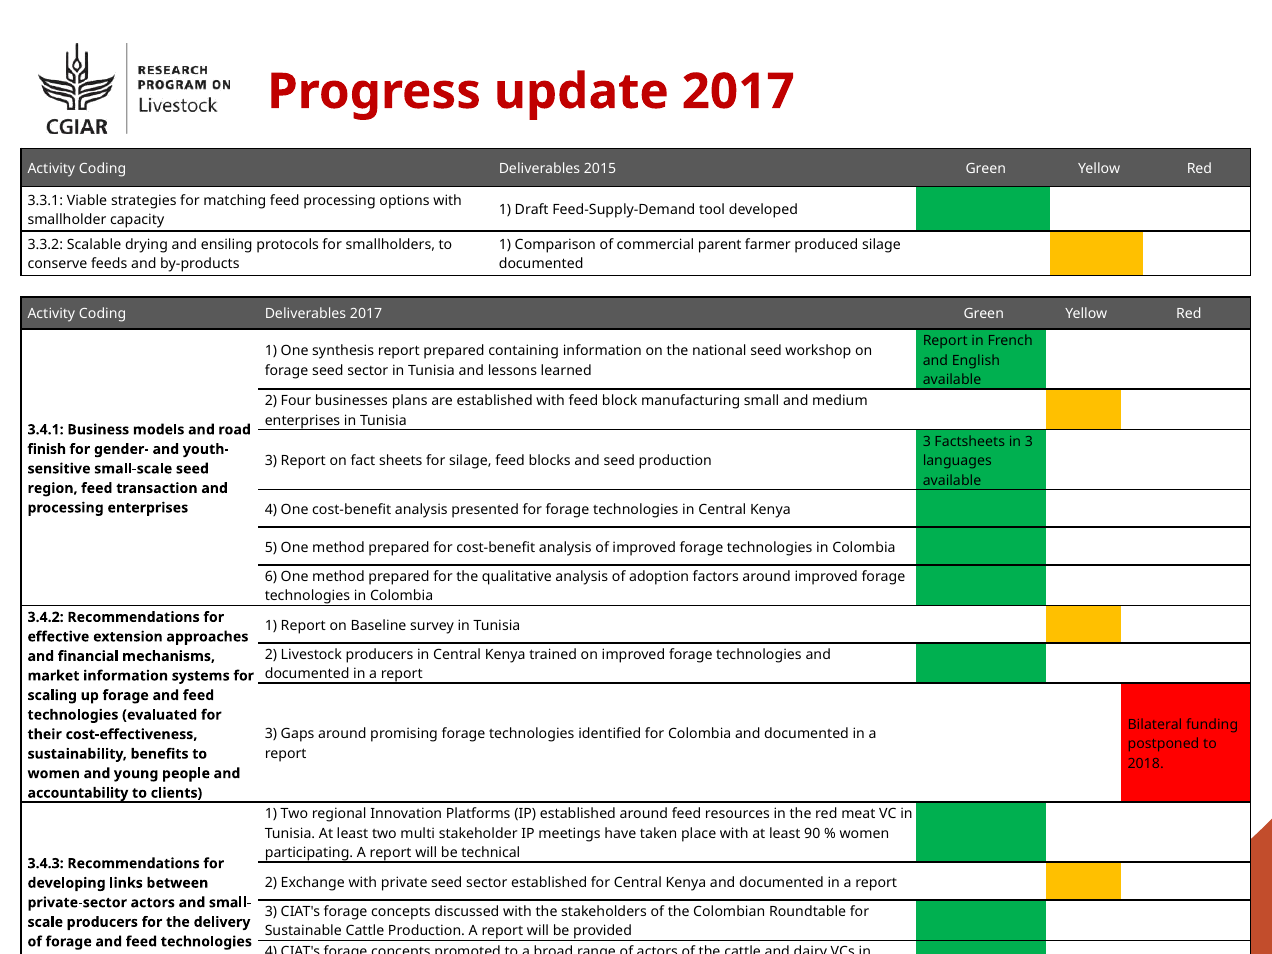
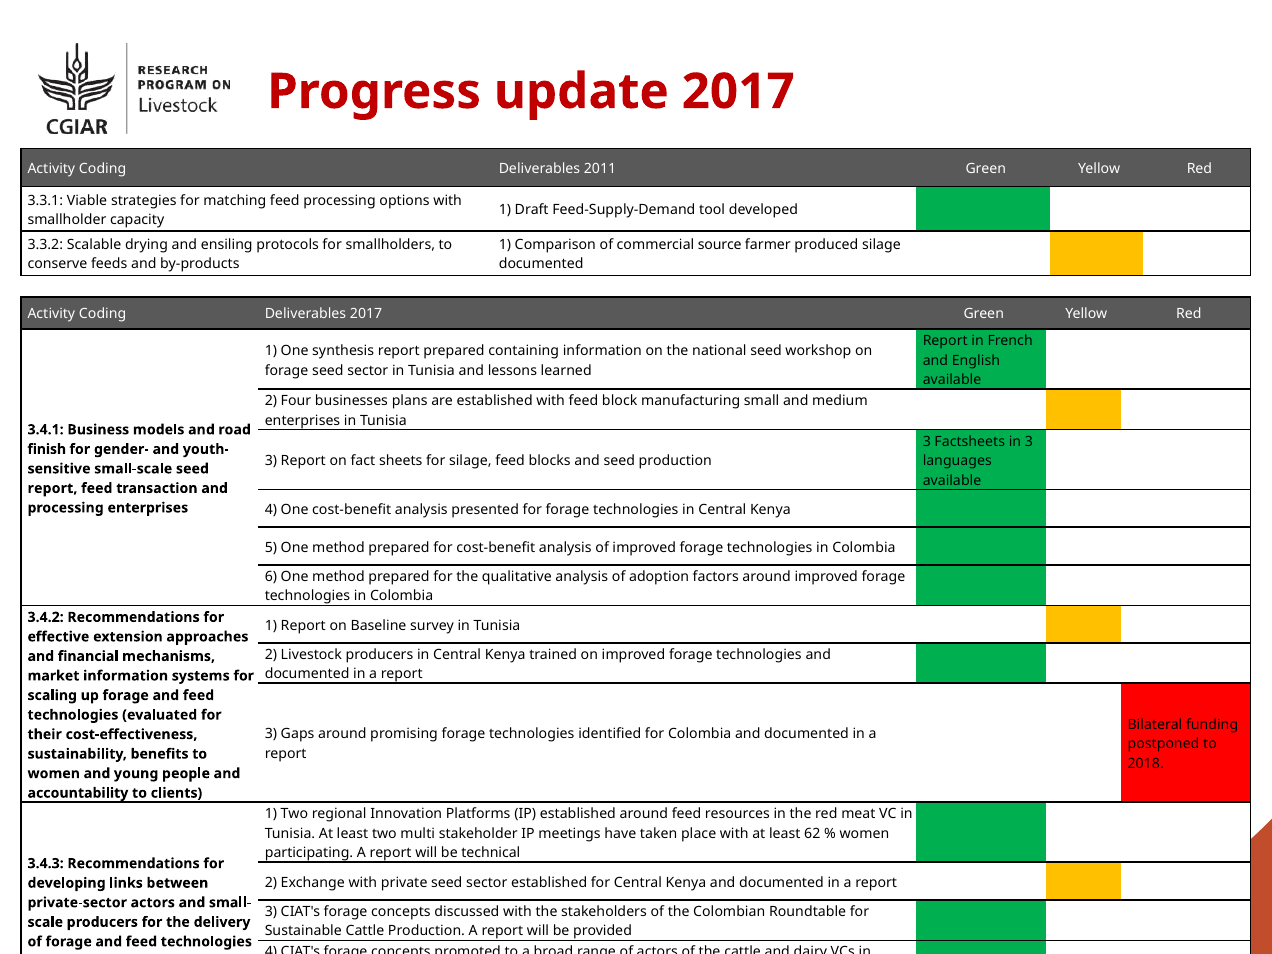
2015: 2015 -> 2011 (600, 169)
parent: parent -> source (720, 245)
region: region -> report (52, 488)
90: 90 -> 62 (812, 833)
